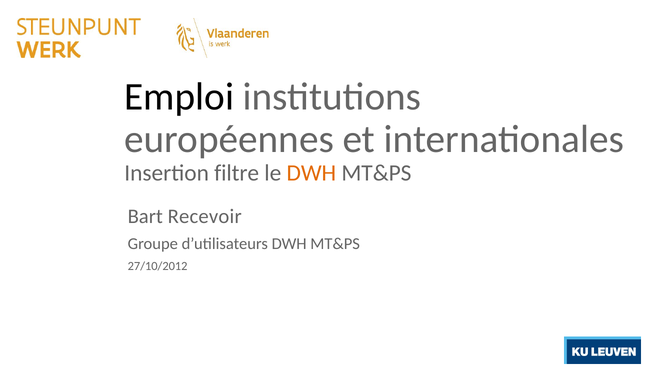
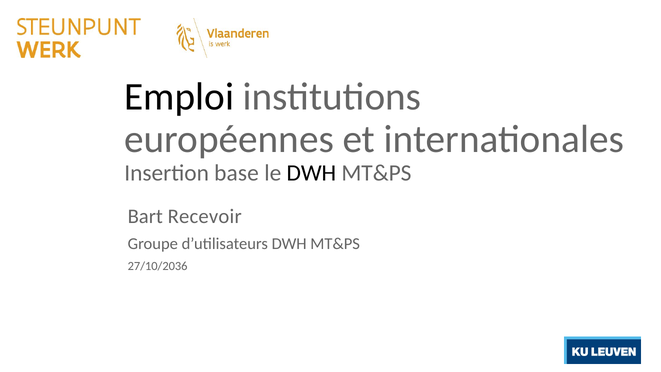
filtre: filtre -> base (237, 173)
DWH colour: orange -> black (311, 173)
27/10/2012: 27/10/2012 -> 27/10/2036 (158, 266)
